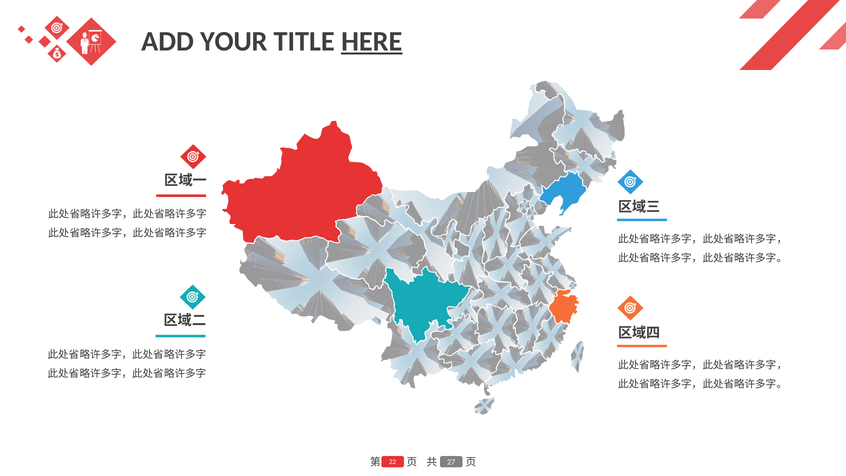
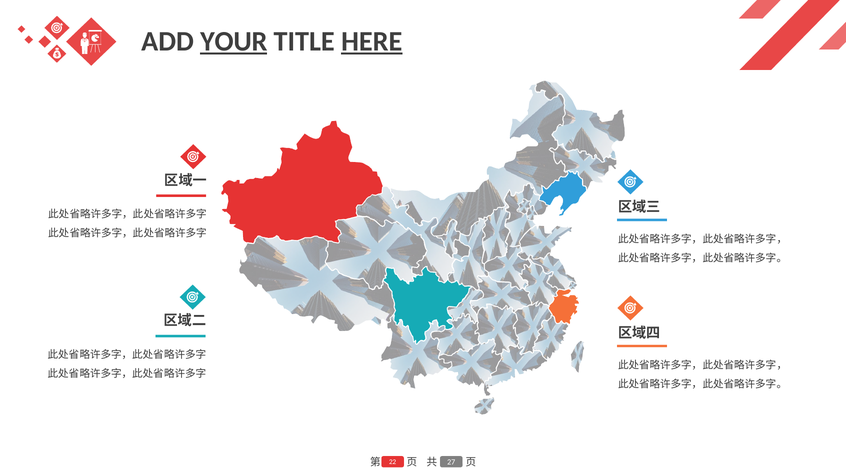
YOUR underline: none -> present (234, 41)
